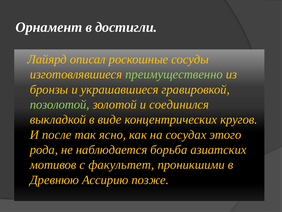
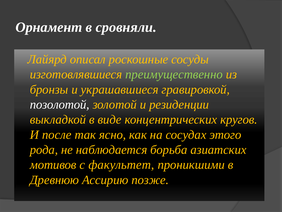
достигли: достигли -> сровняли (126, 27)
позолотой colour: light green -> white (60, 104)
соединился: соединился -> резиденции (179, 104)
